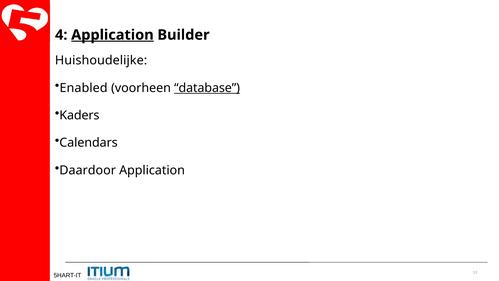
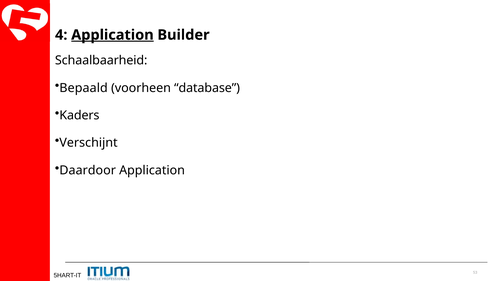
Huishoudelijke: Huishoudelijke -> Schaalbaarheid (101, 60)
Enabled: Enabled -> Bepaald (84, 88)
database underline: present -> none (207, 88)
Calendars: Calendars -> Verschijnt (89, 143)
